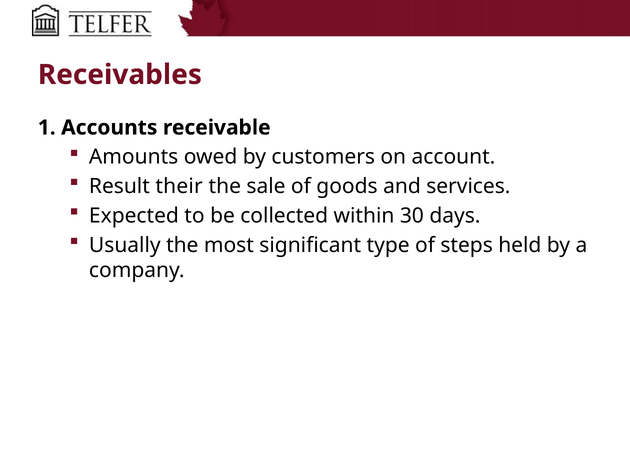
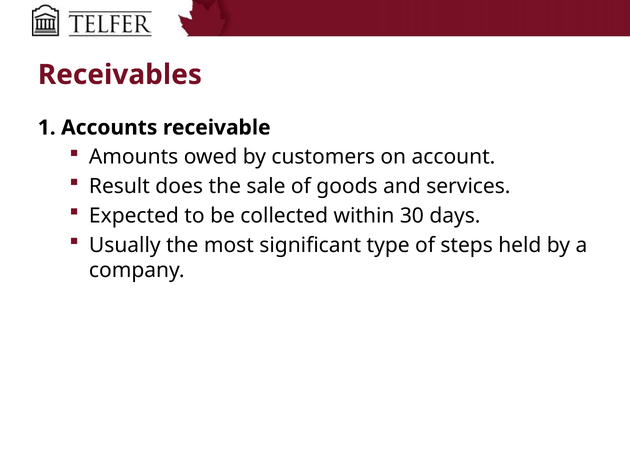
their: their -> does (179, 186)
